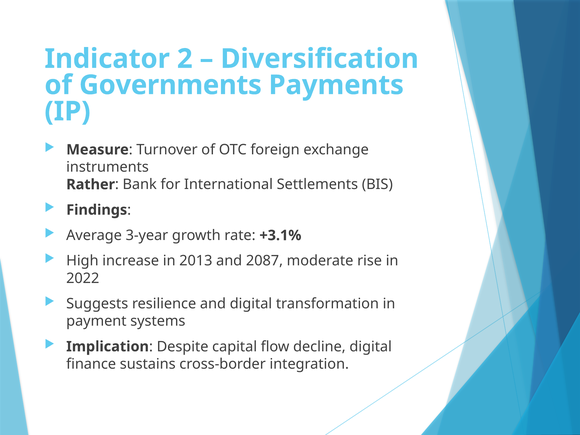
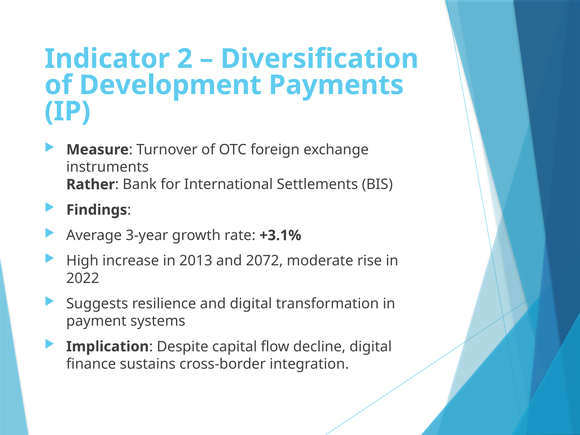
Governments: Governments -> Development (170, 85)
2087: 2087 -> 2072 (264, 261)
